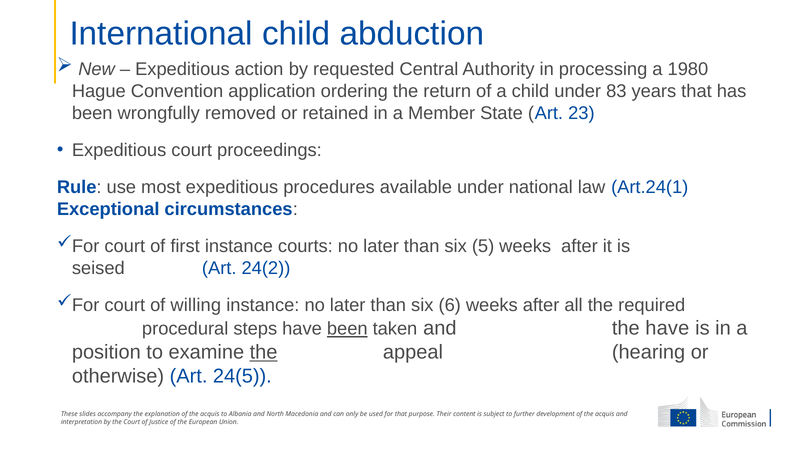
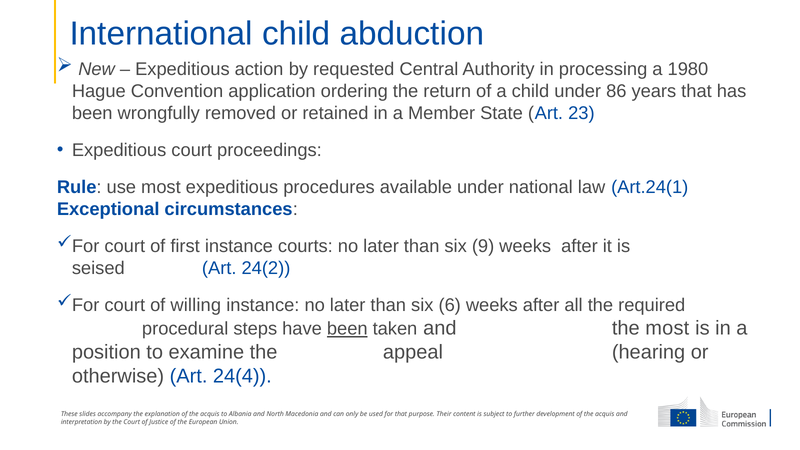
83: 83 -> 86 (616, 91)
5: 5 -> 9 (483, 246)
the have: have -> most (667, 328)
the underline: present -> none (264, 352)
24(5: 24(5 -> 24(4 (242, 376)
